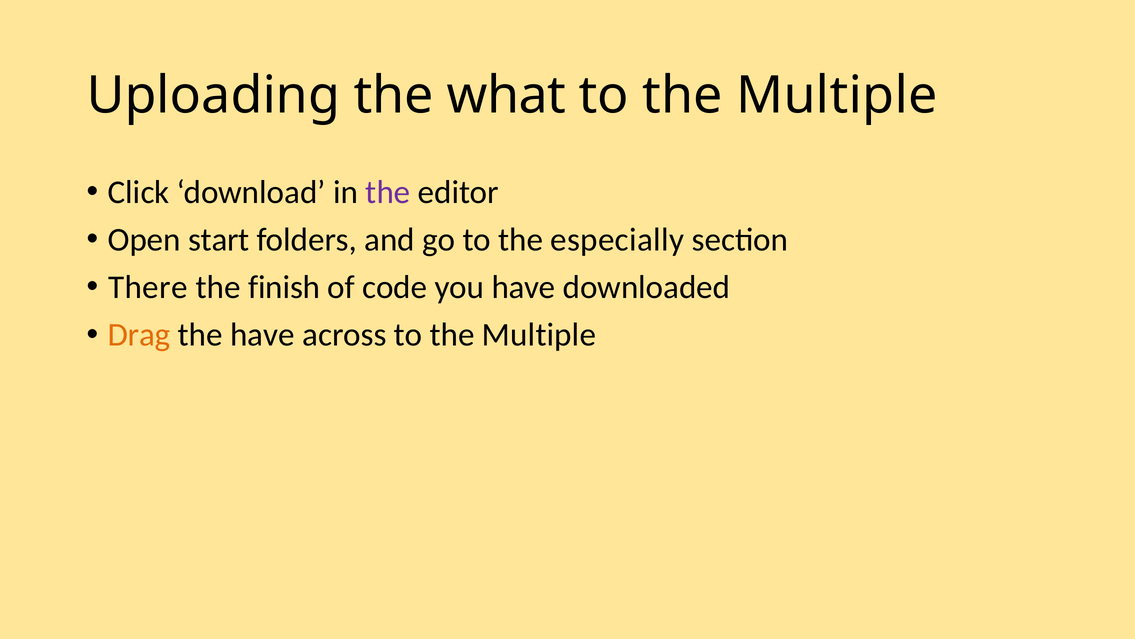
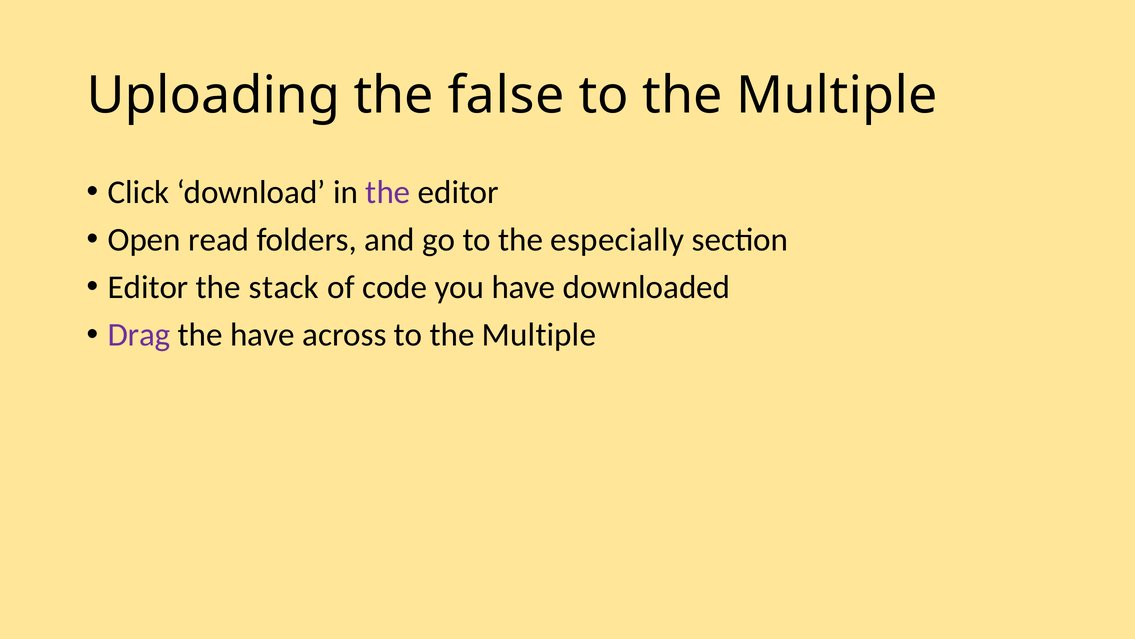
what: what -> false (506, 95)
start: start -> read (219, 239)
There: There -> Editor (148, 287)
finish: finish -> stack (284, 287)
Drag colour: orange -> purple (139, 335)
